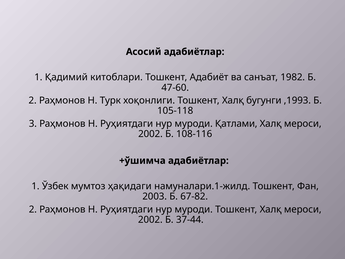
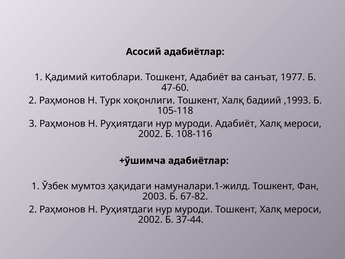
1982: 1982 -> 1977 (293, 77)
бугунги: бугунги -> бадиий (264, 100)
муроди Қатлами: Қатлами -> Адабиёт (236, 123)
